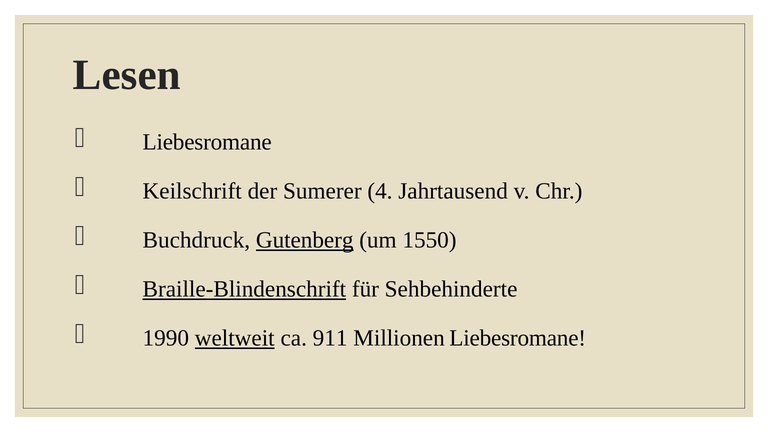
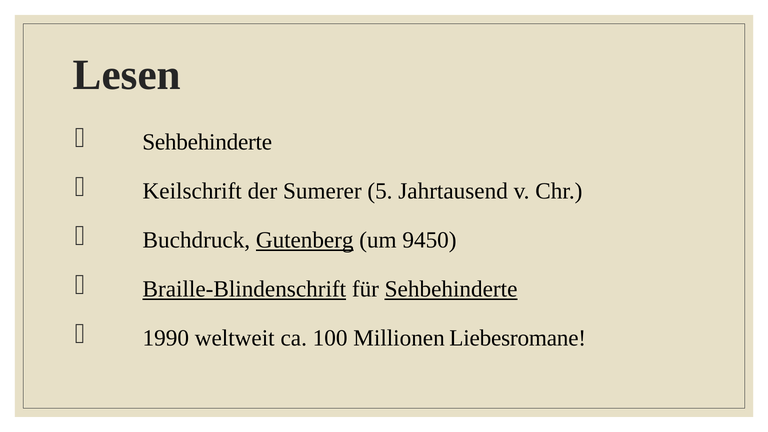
Liebesromane: Liebesromane -> Sehbehinderte (207, 142)
4: 4 -> 5 (380, 191)
1550: 1550 -> 9450 (429, 240)
Sehbehinderte underline: none -> present (451, 289)
weltweit underline: present -> none (235, 338)
911: 911 -> 100 (330, 338)
